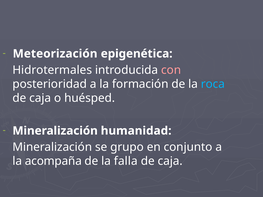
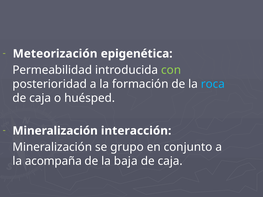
Hidrotermales: Hidrotermales -> Permeabilidad (52, 70)
con colour: pink -> light green (171, 70)
humanidad: humanidad -> interacción (136, 131)
falla: falla -> baja (126, 161)
